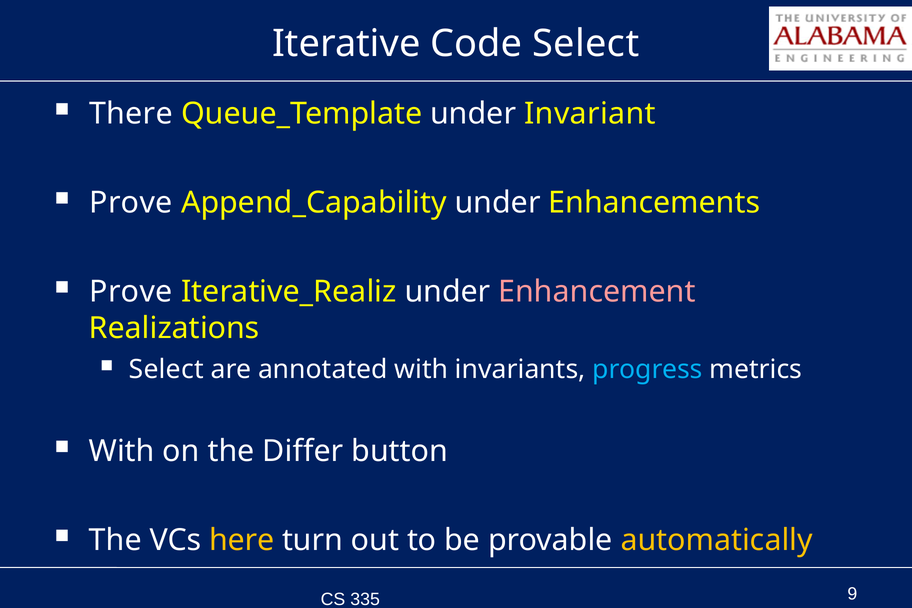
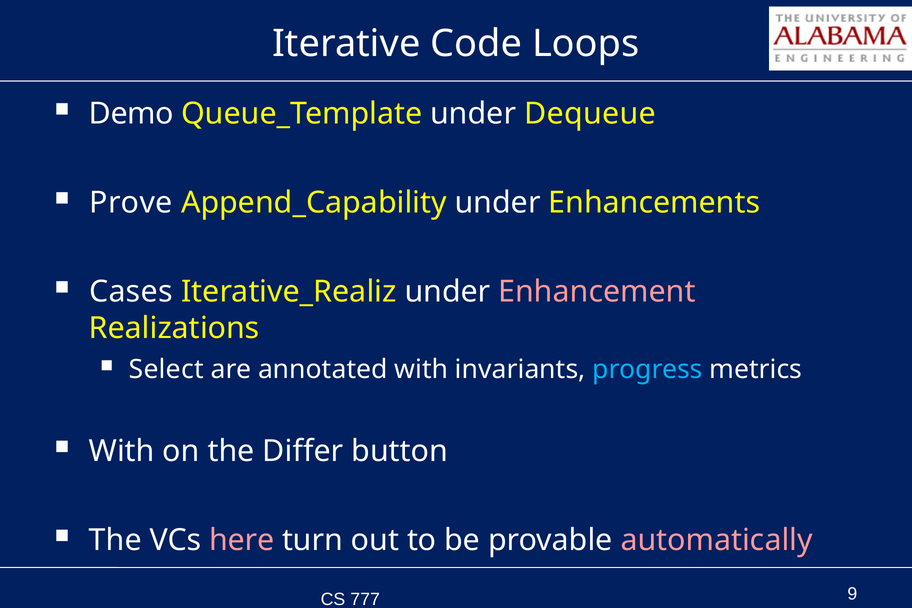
Code Select: Select -> Loops (586, 43)
There: There -> Demo (131, 114)
Invariant: Invariant -> Dequeue (590, 114)
Prove: Prove -> Cases (131, 292)
here colour: yellow -> pink (242, 540)
automatically colour: yellow -> pink (717, 540)
335: 335 -> 777 (365, 599)
